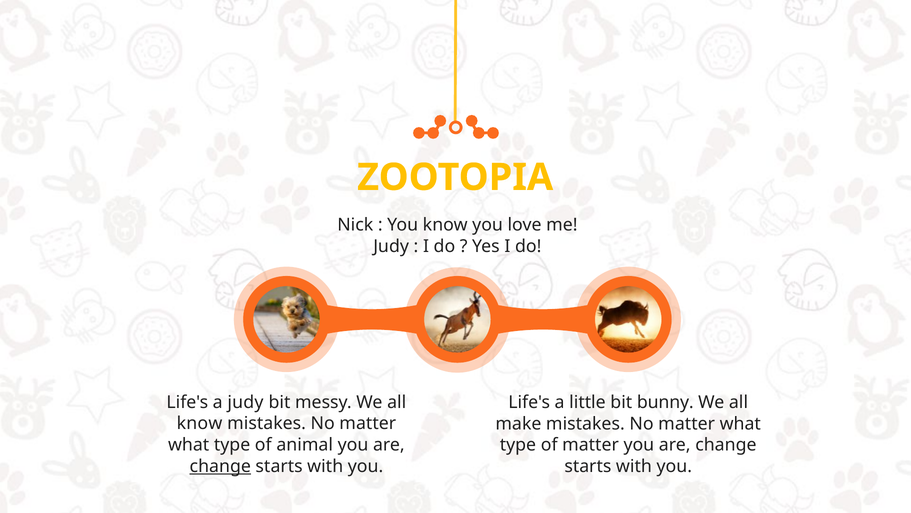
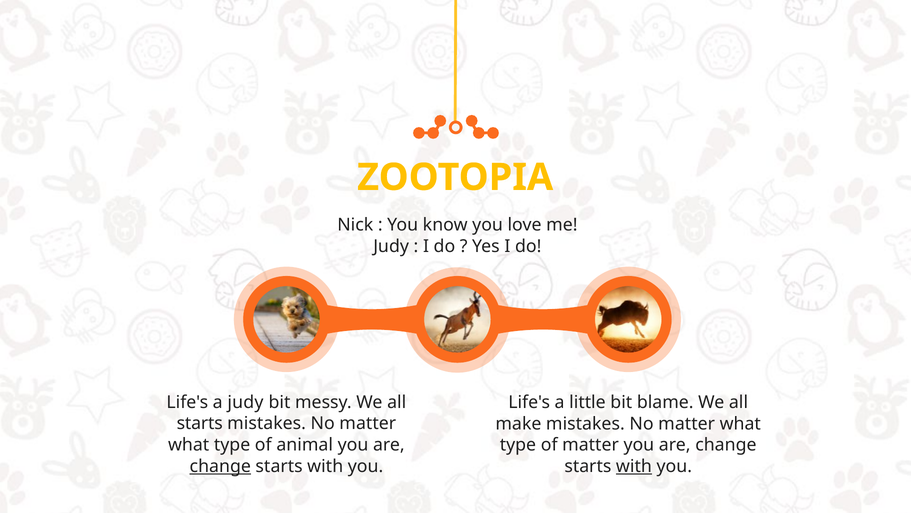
bunny: bunny -> blame (665, 402)
know: know -> starts (200, 423)
with underline: none -> present (634, 466)
